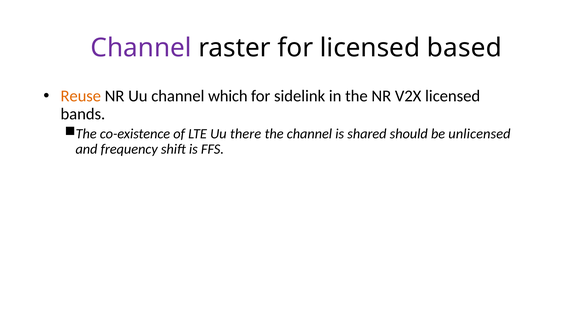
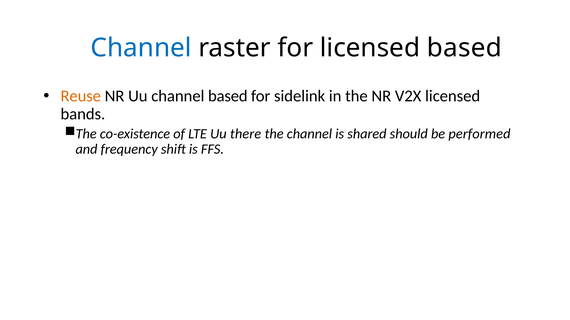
Channel colour: purple -> blue (141, 48)
channel which: which -> based (228, 96)
unlicensed: unlicensed -> performed (479, 134)
